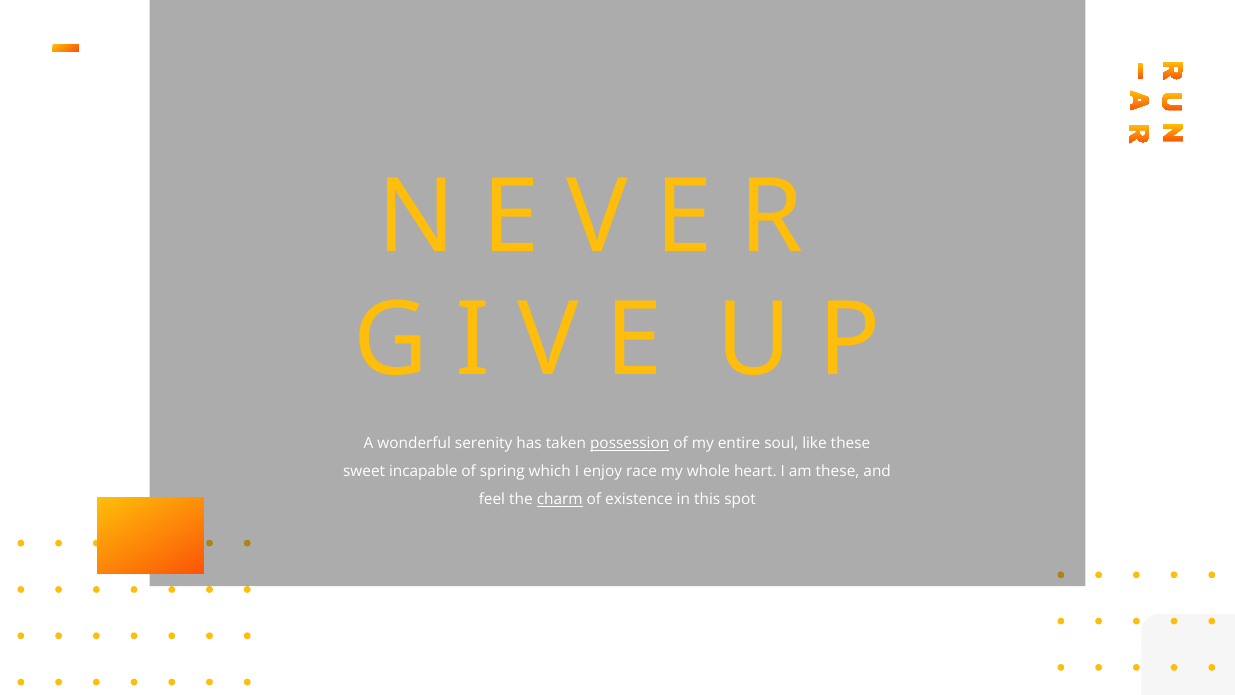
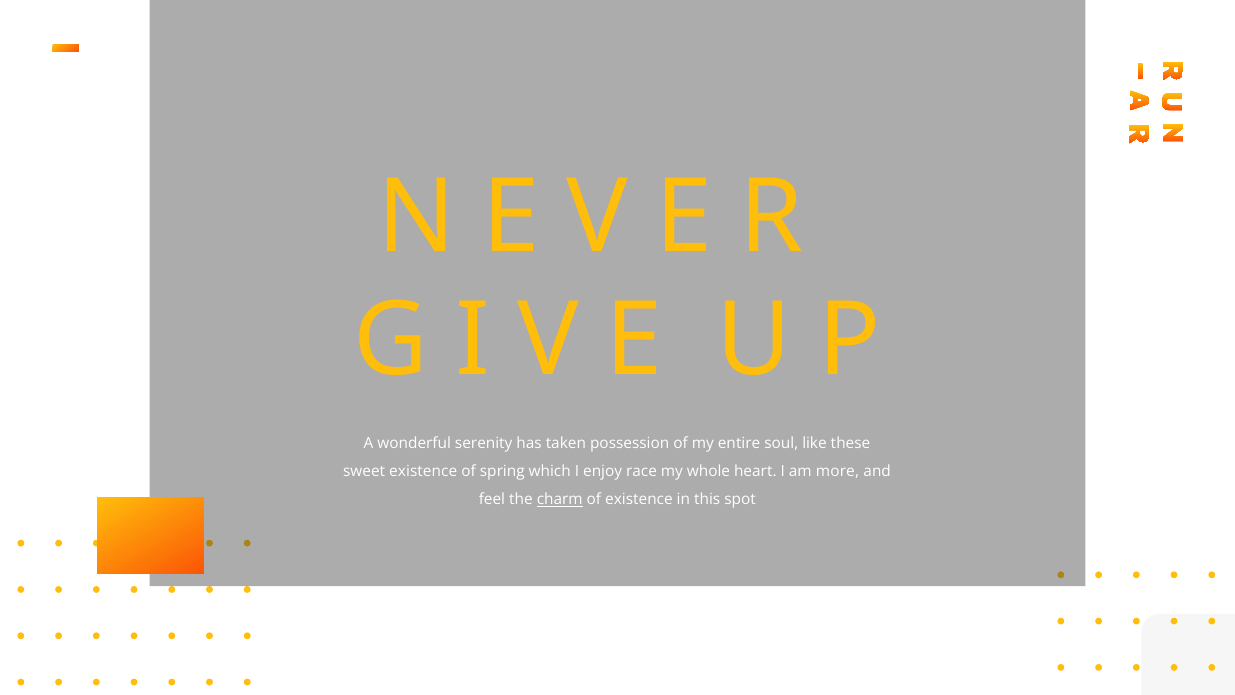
possession underline: present -> none (630, 444)
sweet incapable: incapable -> existence (423, 471)
am these: these -> more (837, 471)
